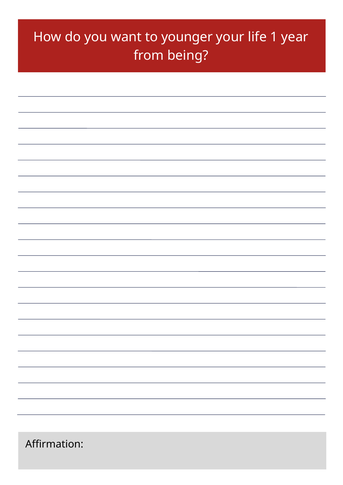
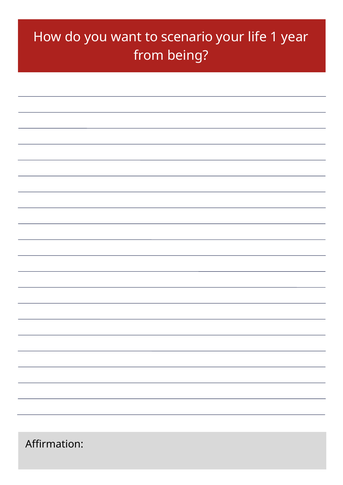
younger: younger -> scenario (187, 37)
